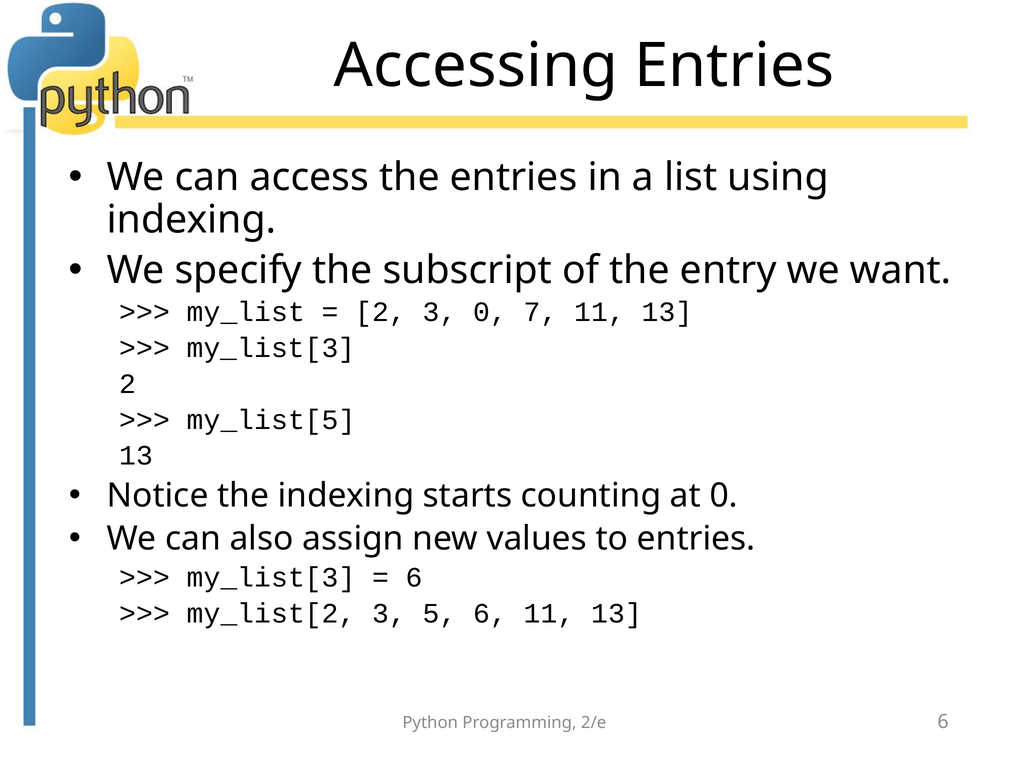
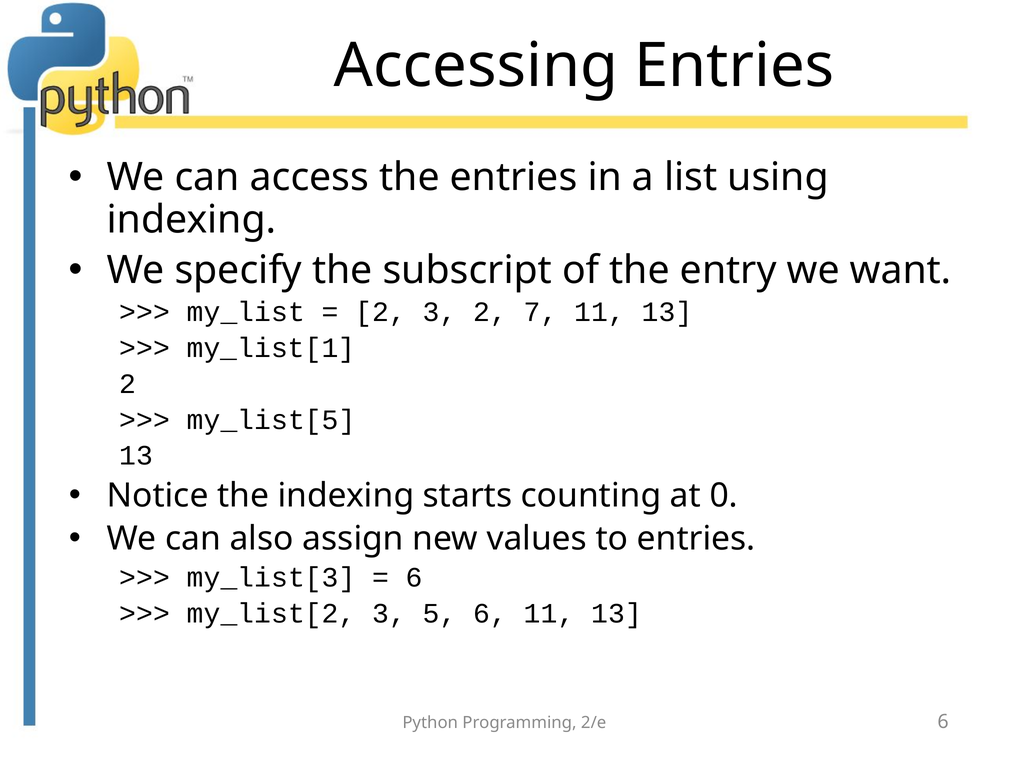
3 0: 0 -> 2 (490, 312)
my_list[3: my_list[3 -> my_list[1 (271, 348)
